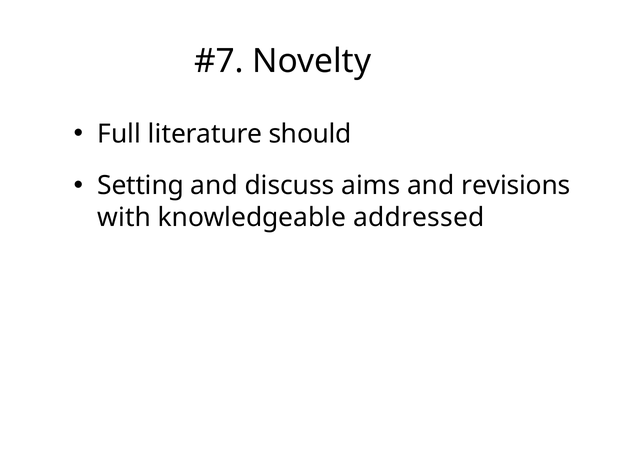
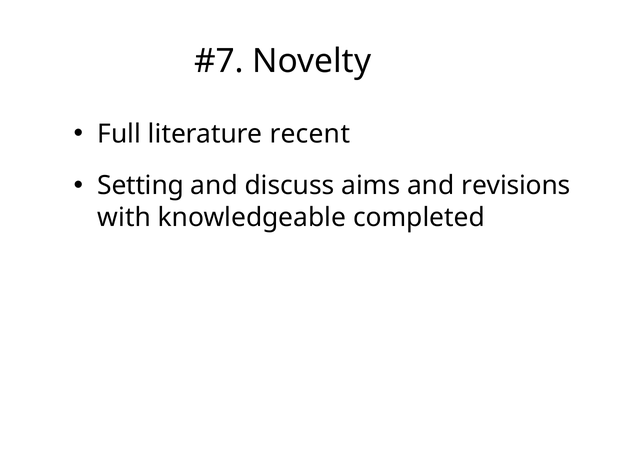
should: should -> recent (310, 134)
addressed: addressed -> completed (419, 217)
